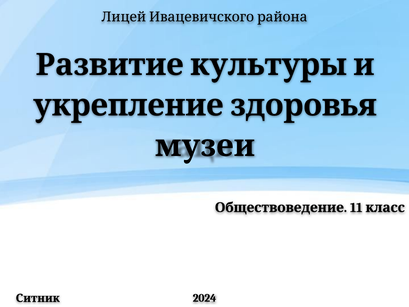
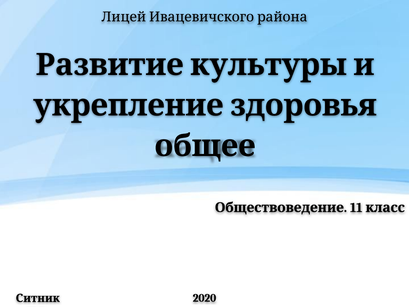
музеи: музеи -> общее (205, 146)
2024: 2024 -> 2020 (205, 298)
